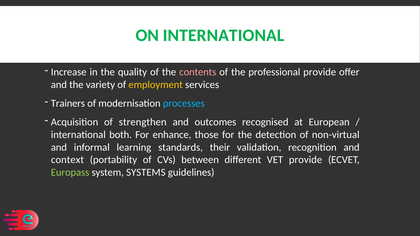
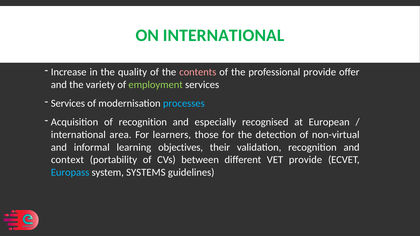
employment colour: yellow -> light green (156, 85)
Trainers: Trainers -> Services (68, 103)
of strengthen: strengthen -> recognition (143, 122)
outcomes: outcomes -> especially (215, 122)
both: both -> area (120, 135)
enhance: enhance -> learners (172, 135)
standards: standards -> objectives (181, 147)
Europass colour: light green -> light blue (70, 173)
